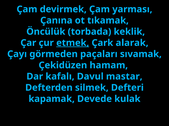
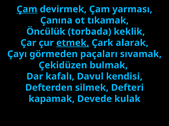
Çam underline: none -> present (27, 9)
hamam: hamam -> bulmak (109, 66)
mastar: mastar -> kendisi (124, 77)
